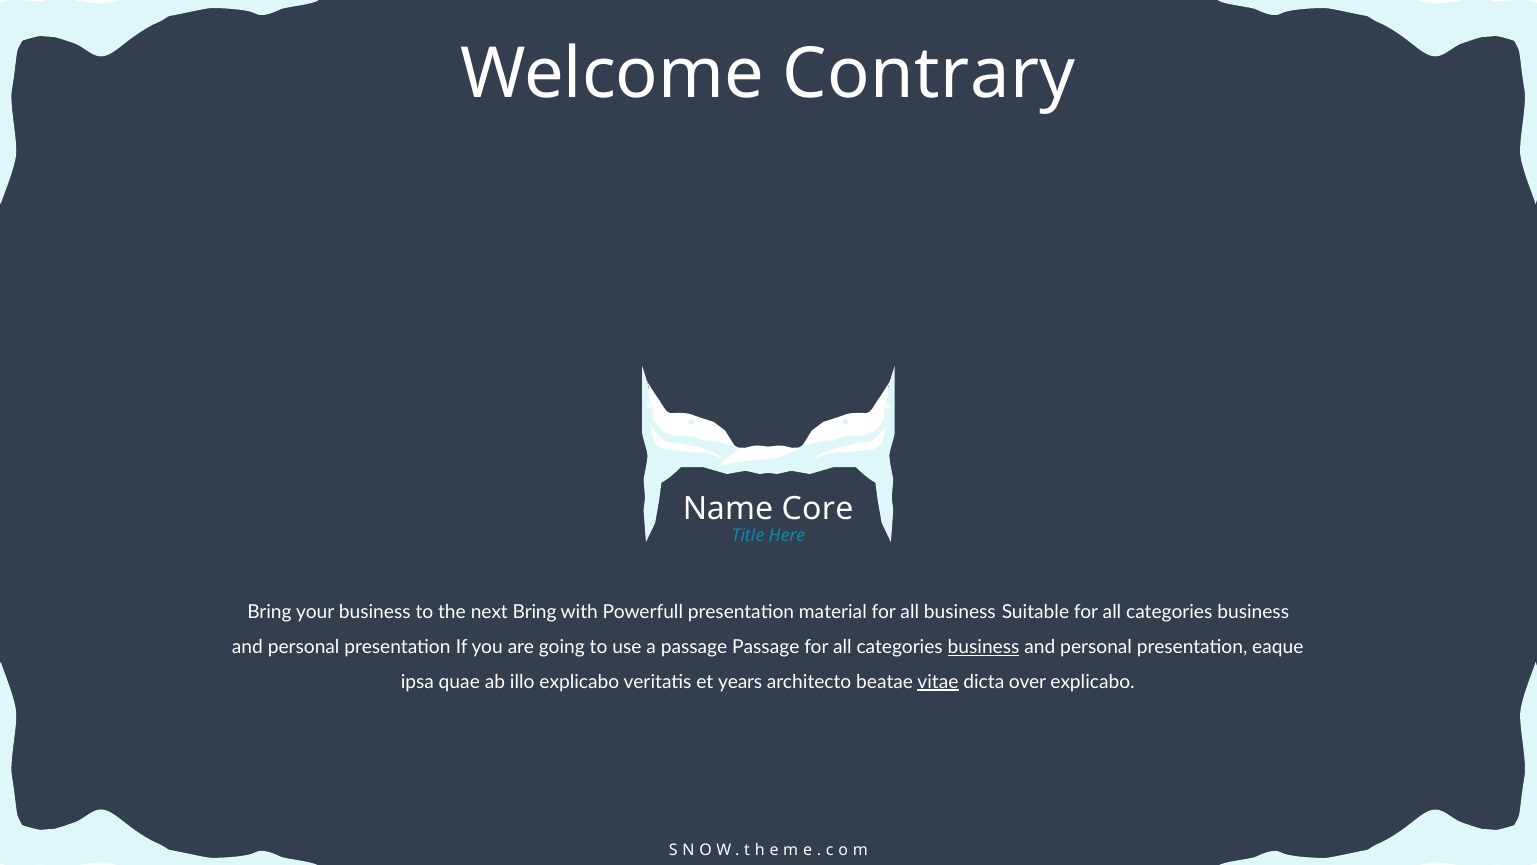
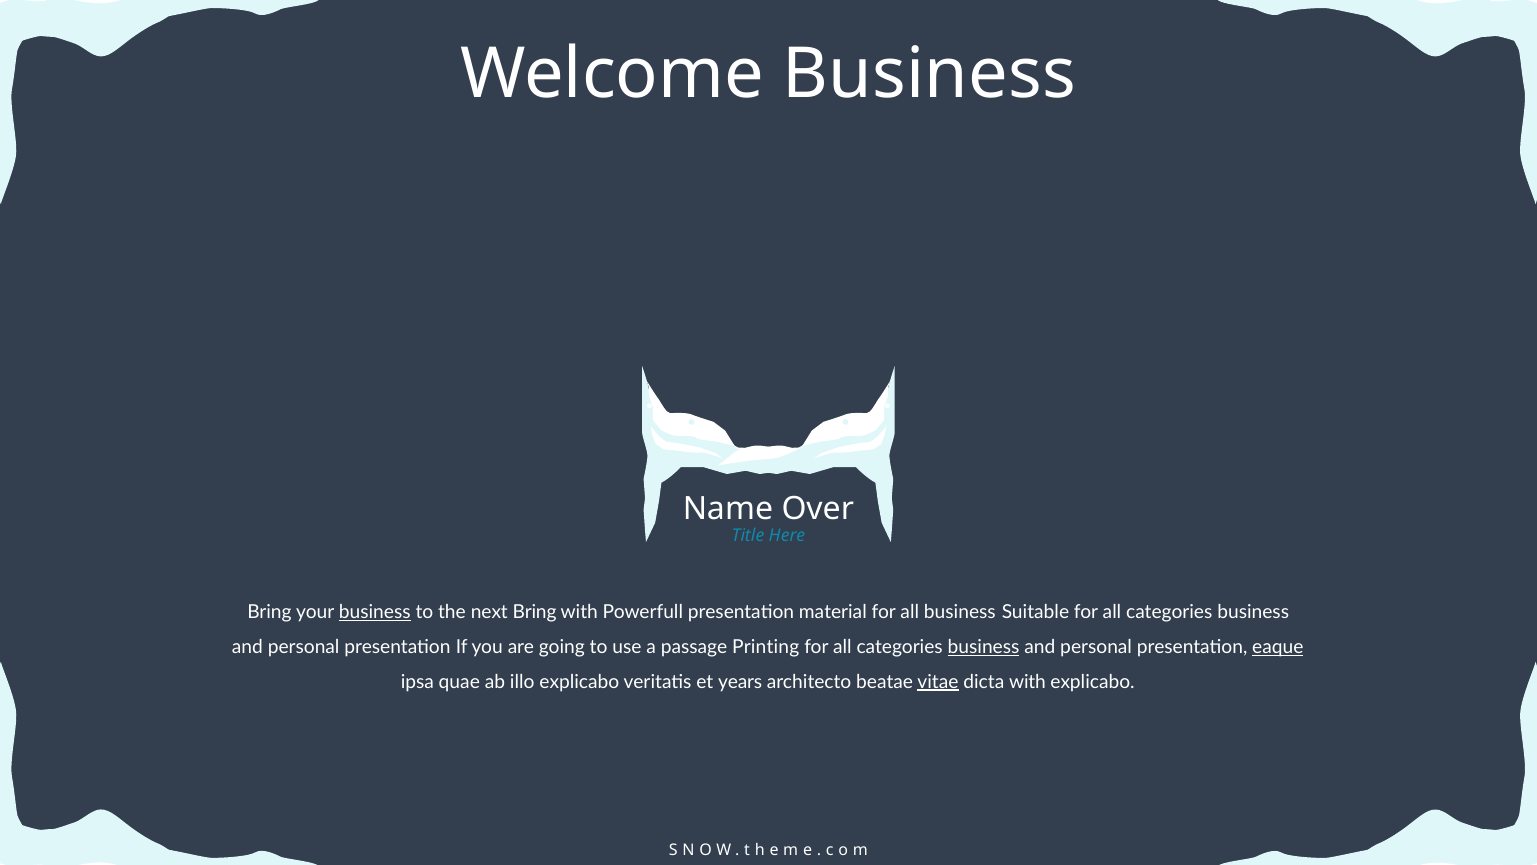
Welcome Contrary: Contrary -> Business (929, 74)
Core: Core -> Over (818, 509)
business underline: none -> present (375, 612)
passage Passage: Passage -> Printing (766, 647)
eaque underline: none -> present (1278, 647)
dicta over: over -> with (1028, 681)
